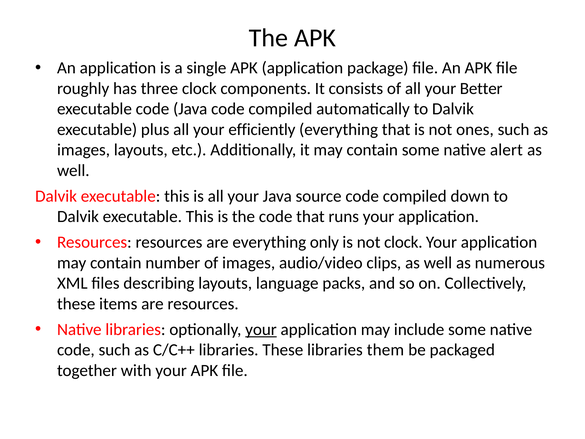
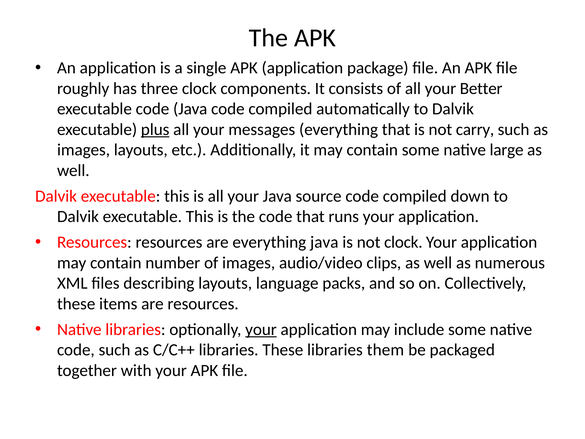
plus underline: none -> present (155, 129)
efficiently: efficiently -> messages (262, 129)
ones: ones -> carry (475, 129)
alert: alert -> large (507, 150)
everything only: only -> java (324, 242)
